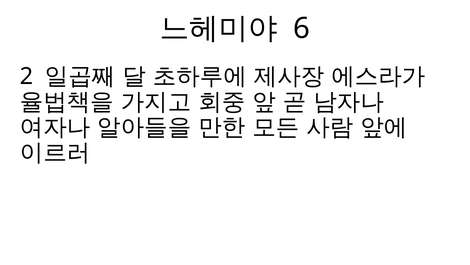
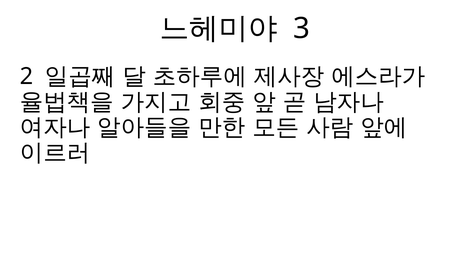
6: 6 -> 3 (302, 28)
